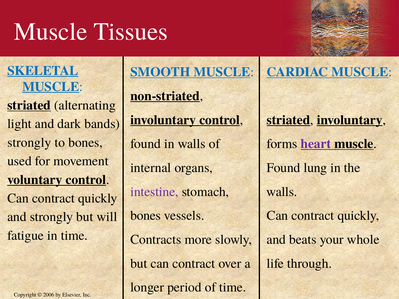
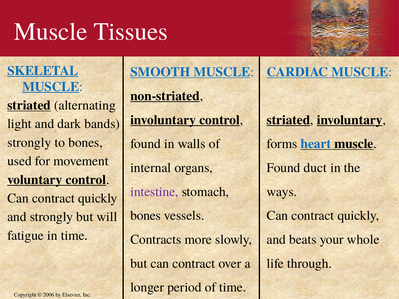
heart colour: purple -> blue (316, 144)
lung: lung -> duct (315, 168)
walls: walls -> ways (282, 192)
